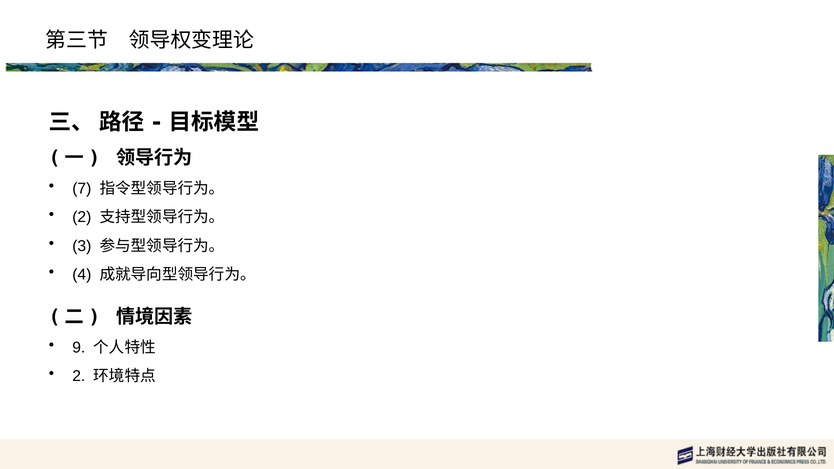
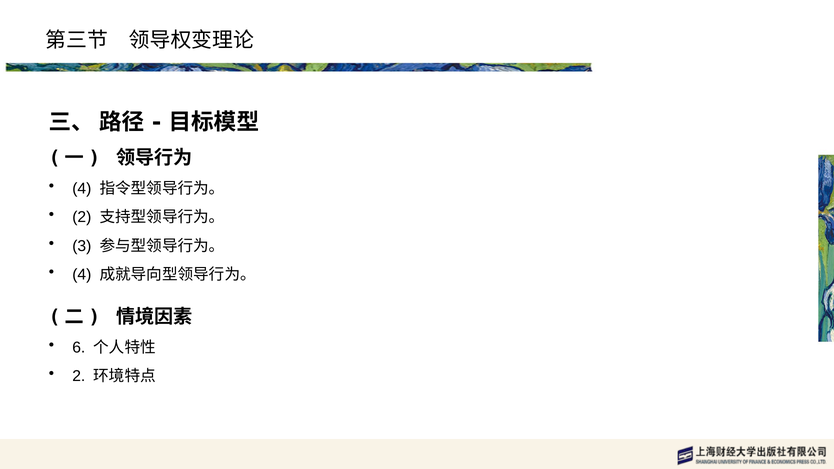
7: 7 -> 4 (82, 189)
9: 9 -> 6 (79, 348)
